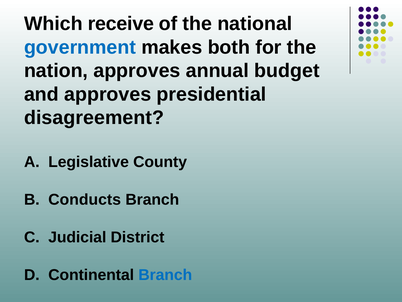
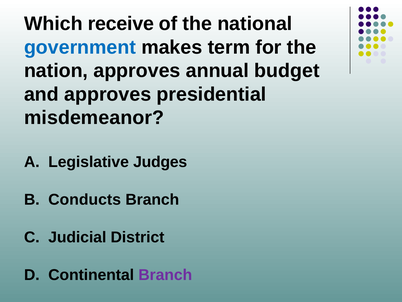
both: both -> term (229, 47)
disagreement: disagreement -> misdemeanor (94, 118)
County: County -> Judges (160, 162)
Branch colour: blue -> purple (165, 274)
